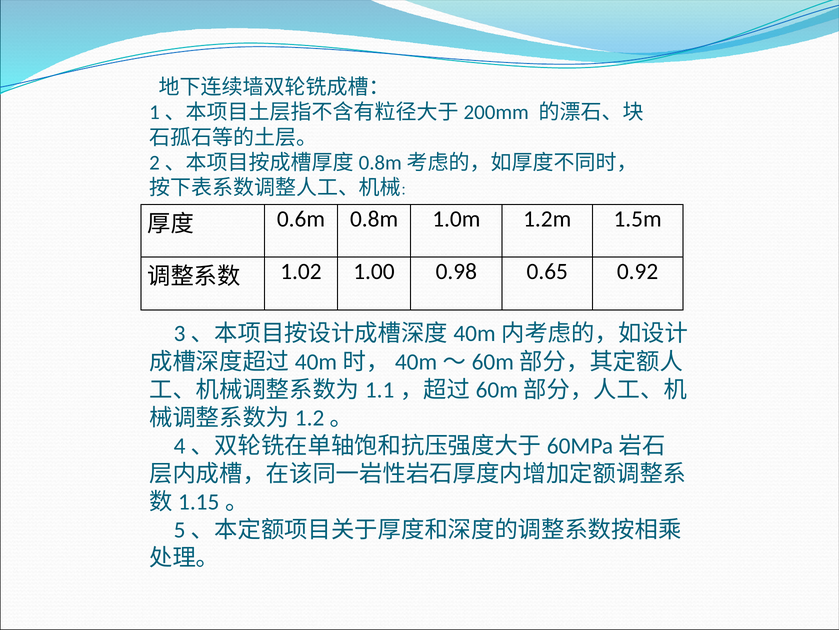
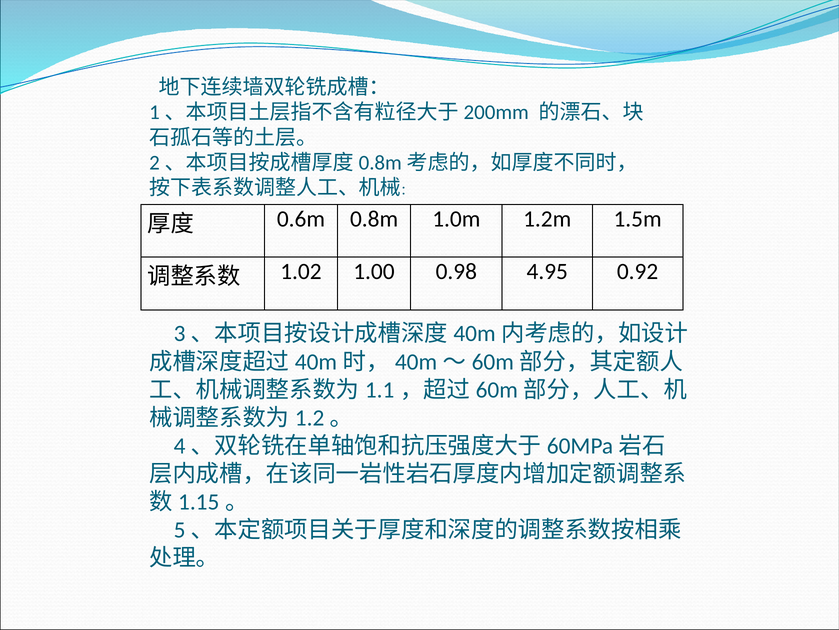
0.65: 0.65 -> 4.95 (547, 271)
